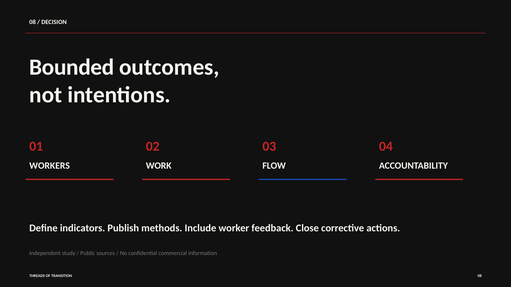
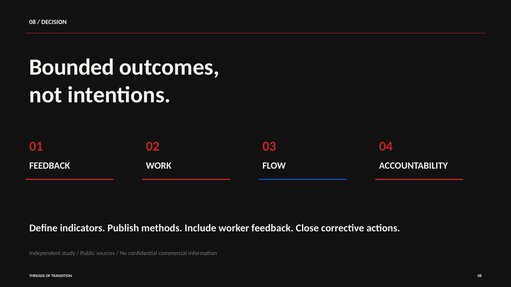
WORKERS: WORKERS -> FEEDBACK (50, 166)
